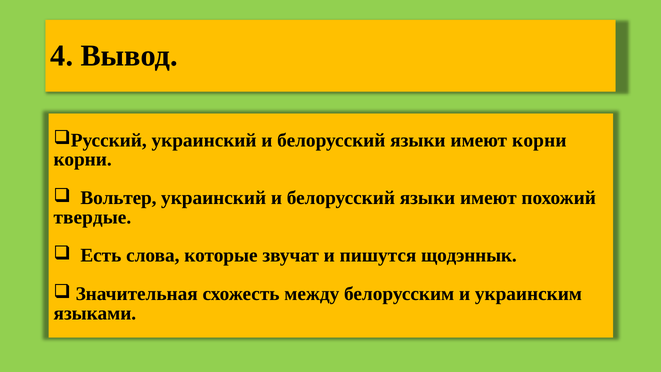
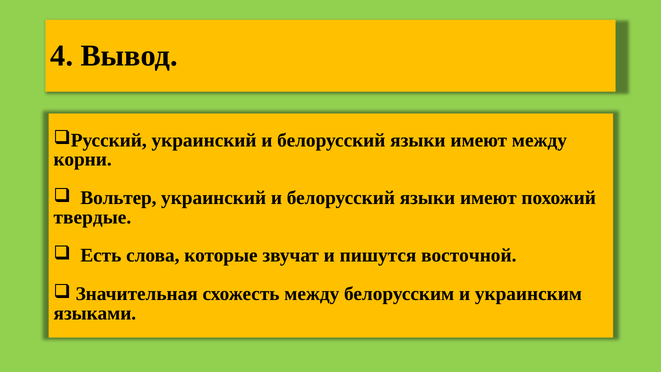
имеют корни: корни -> между (539, 140)
щодэннык: щодэннык -> восточной (469, 255)
